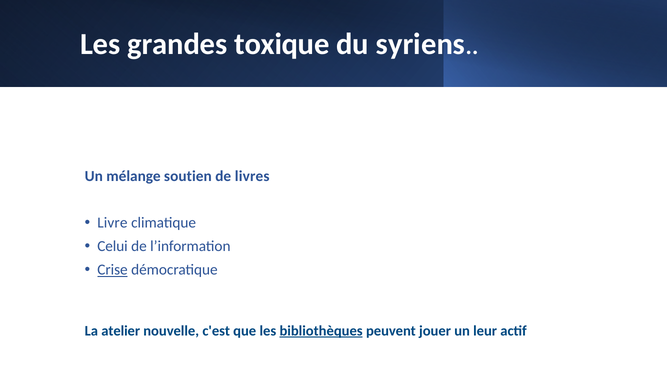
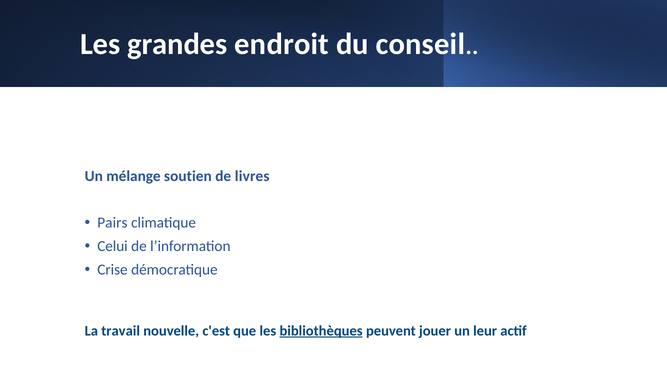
toxique: toxique -> endroit (282, 44)
syriens: syriens -> conseil (420, 44)
Livre: Livre -> Pairs (112, 223)
Crise underline: present -> none (112, 270)
atelier: atelier -> travail (121, 331)
